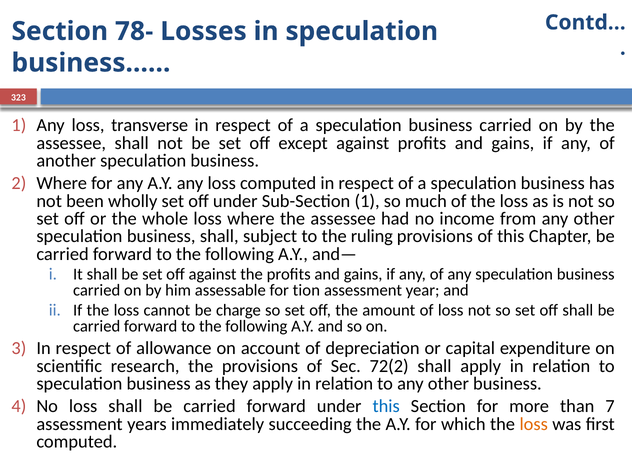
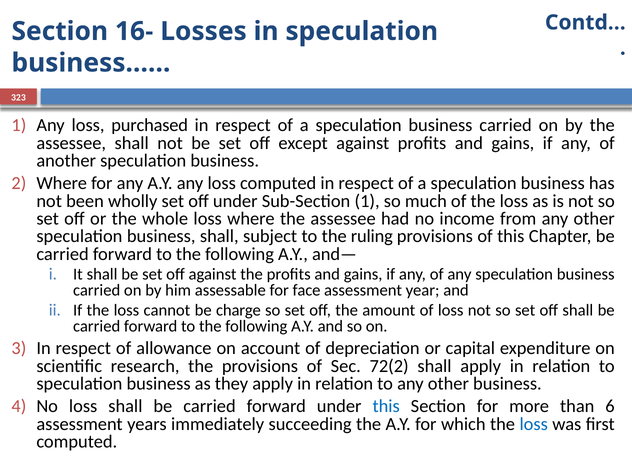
78-: 78- -> 16- (134, 31)
transverse: transverse -> purchased (150, 125)
tion: tion -> face (307, 290)
7: 7 -> 6 (610, 406)
loss colour: orange -> blue (534, 424)
